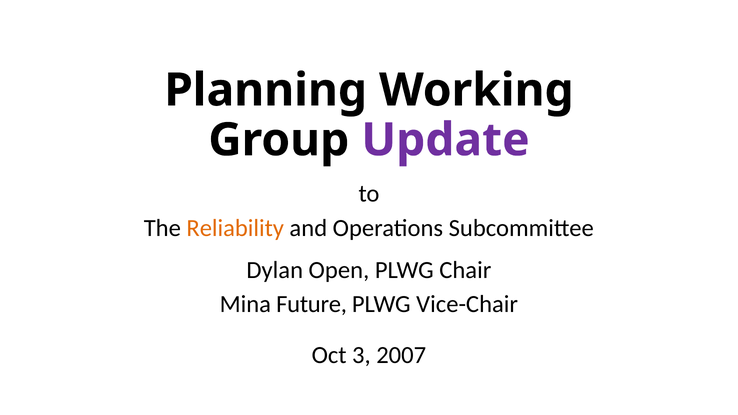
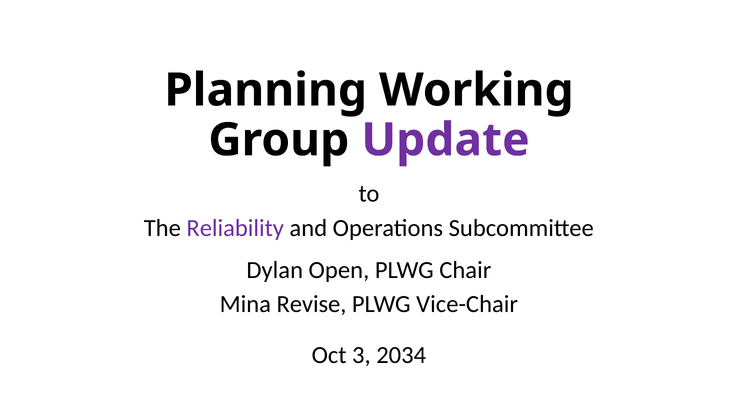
Reliability colour: orange -> purple (235, 228)
Future: Future -> Revise (311, 304)
2007: 2007 -> 2034 (401, 355)
